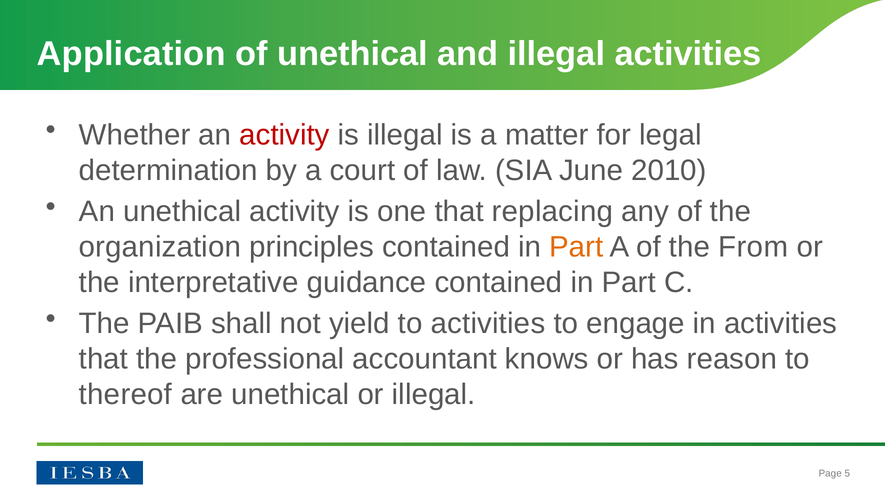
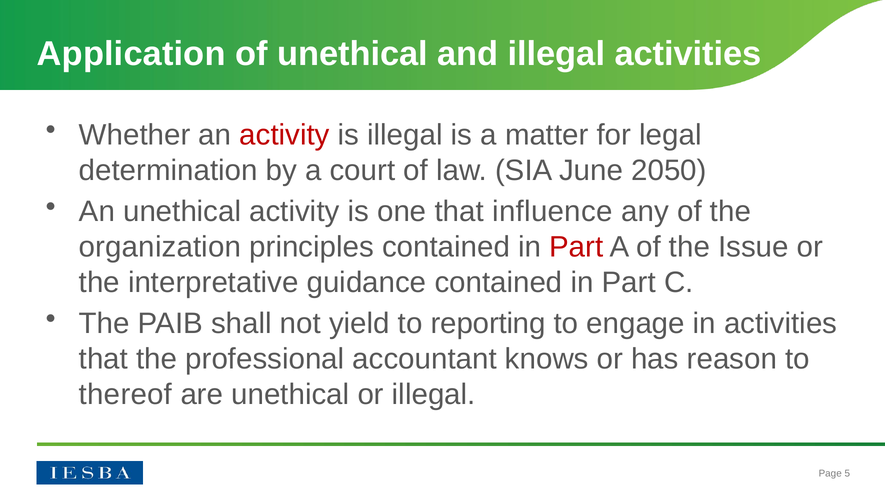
2010: 2010 -> 2050 (669, 170)
replacing: replacing -> influence (552, 212)
Part colour: orange -> red (576, 247)
From: From -> Issue (753, 247)
to activities: activities -> reporting (488, 324)
